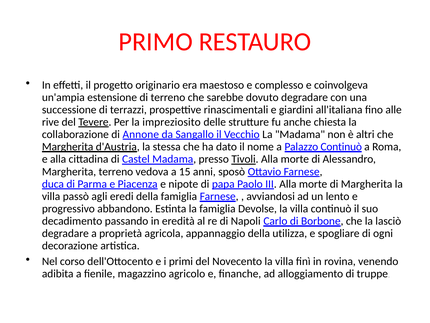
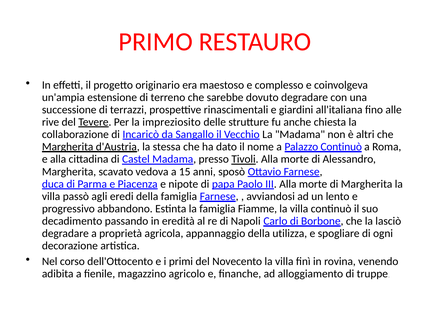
Annone: Annone -> Incaricò (141, 134)
Margherita terreno: terreno -> scavato (116, 171)
Devolse: Devolse -> Fiamme (258, 209)
